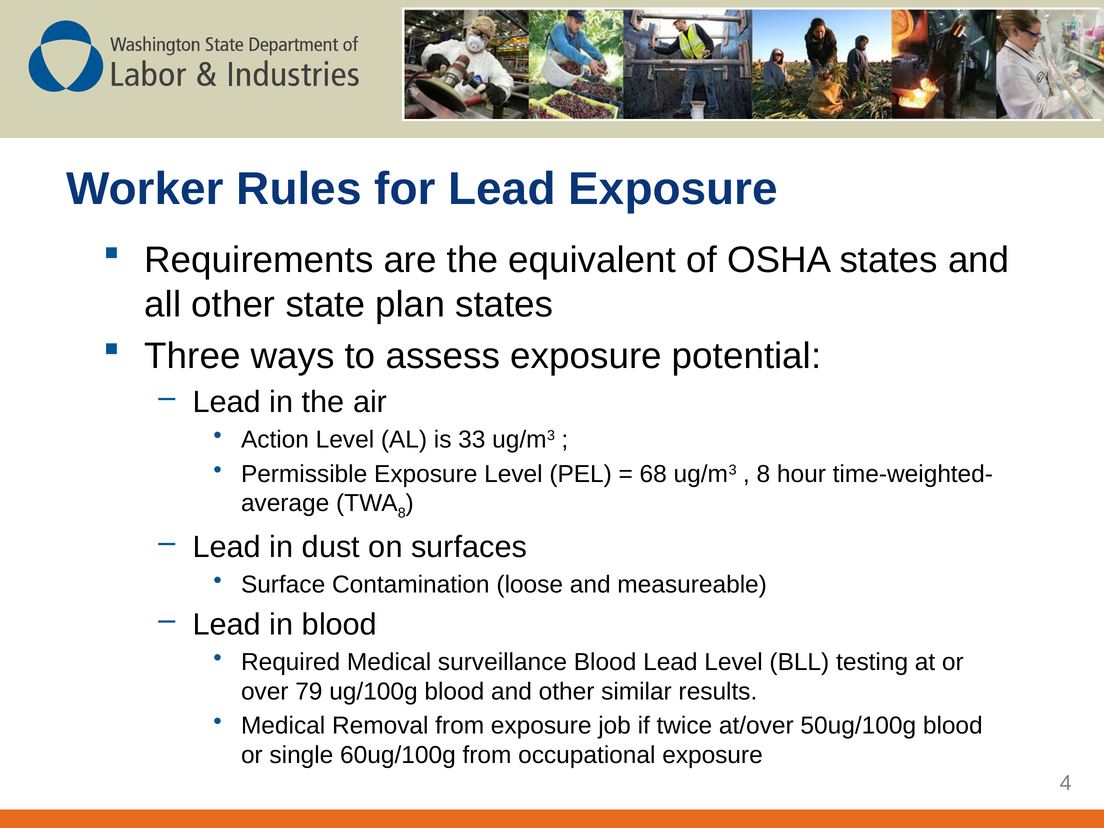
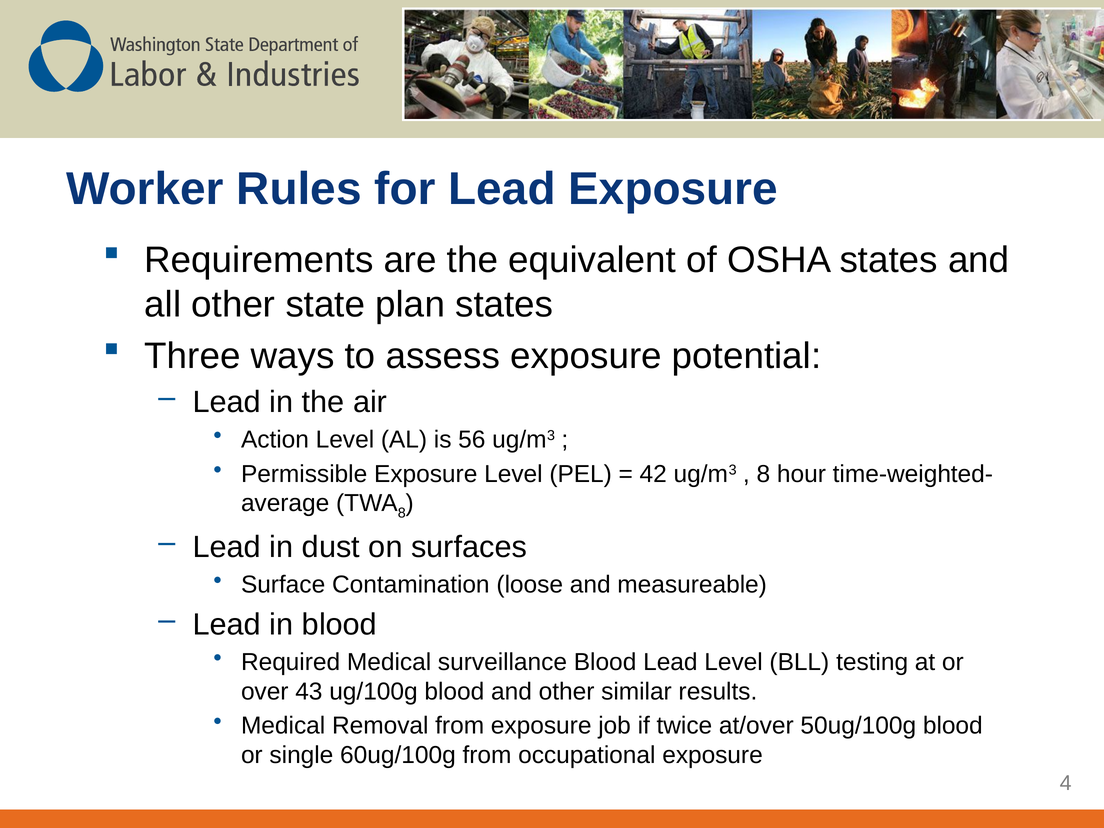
33: 33 -> 56 (472, 440)
68: 68 -> 42 (653, 474)
79: 79 -> 43 (309, 691)
